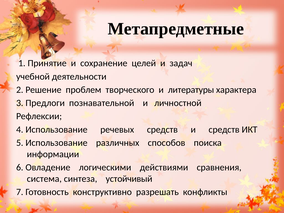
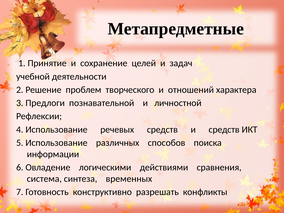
литературы: литературы -> отношений (191, 90)
устойчивый: устойчивый -> временных (129, 179)
